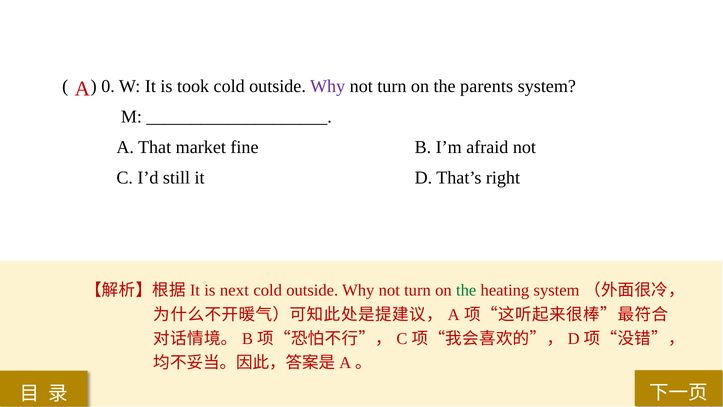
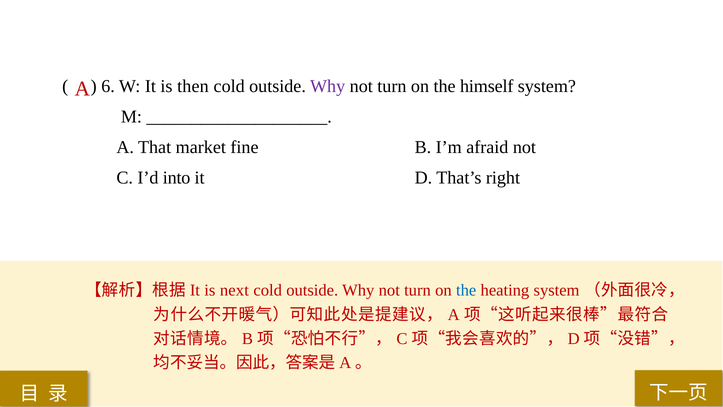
0: 0 -> 6 (108, 86)
took: took -> then (193, 86)
parents: parents -> himself (487, 86)
still: still -> into (177, 177)
the colour: green -> blue (466, 290)
